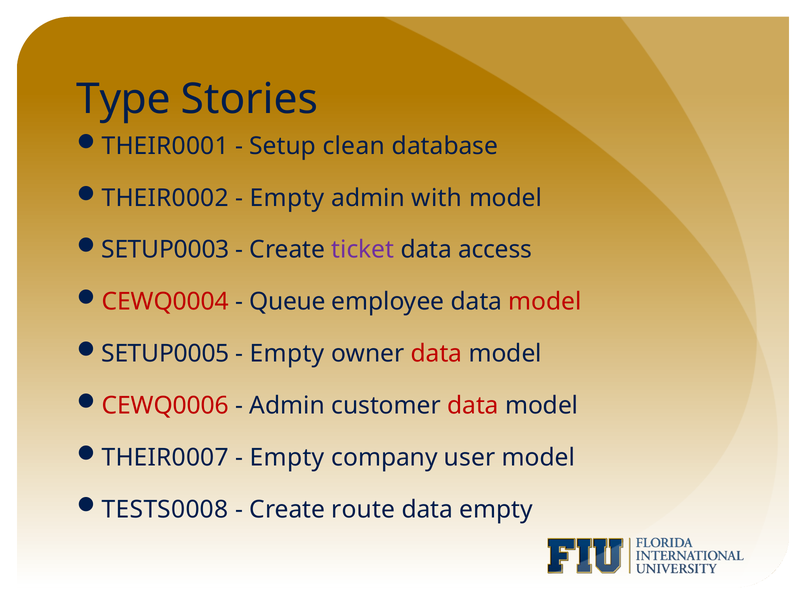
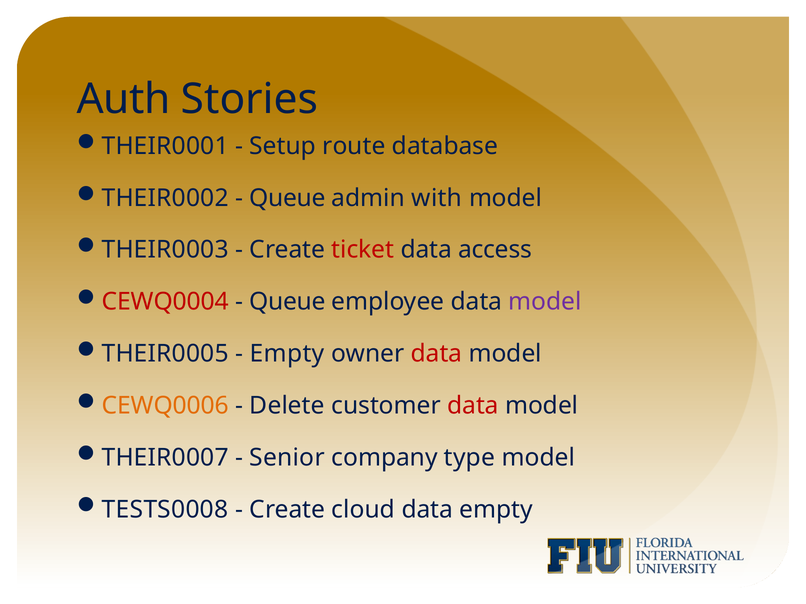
Type: Type -> Auth (123, 99)
clean: clean -> route (354, 146)
Empty: Empty -> Queue (287, 198)
SETUP0003: SETUP0003 -> THEIR0003 (165, 250)
ticket colour: purple -> red (363, 250)
model colour: red -> purple (545, 302)
SETUP0005: SETUP0005 -> THEIR0005 (165, 354)
CEWQ0006 colour: red -> orange (165, 406)
Admin: Admin -> Delete (287, 406)
Empty: Empty -> Senior (287, 458)
user: user -> type (470, 458)
route: route -> cloud (363, 510)
